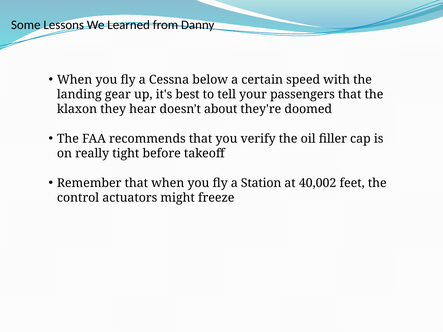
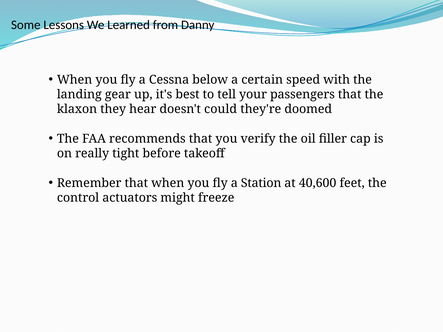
about: about -> could (221, 109)
40,002: 40,002 -> 40,600 (318, 183)
